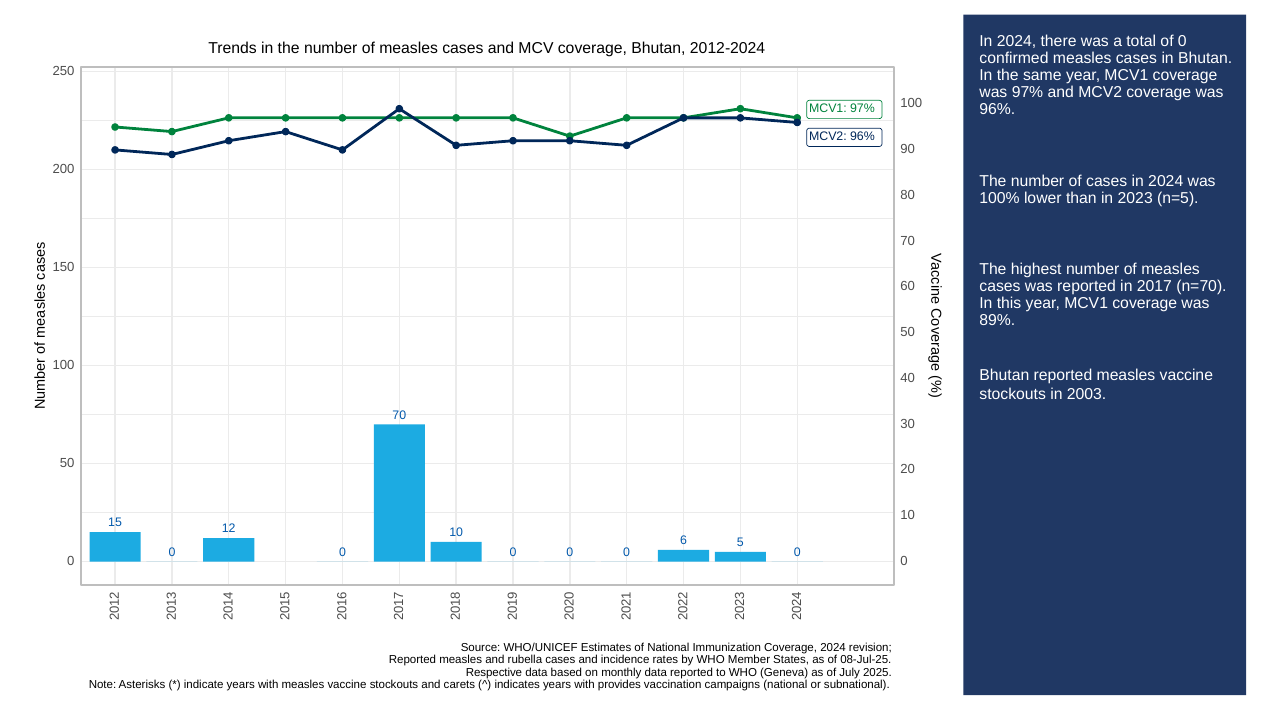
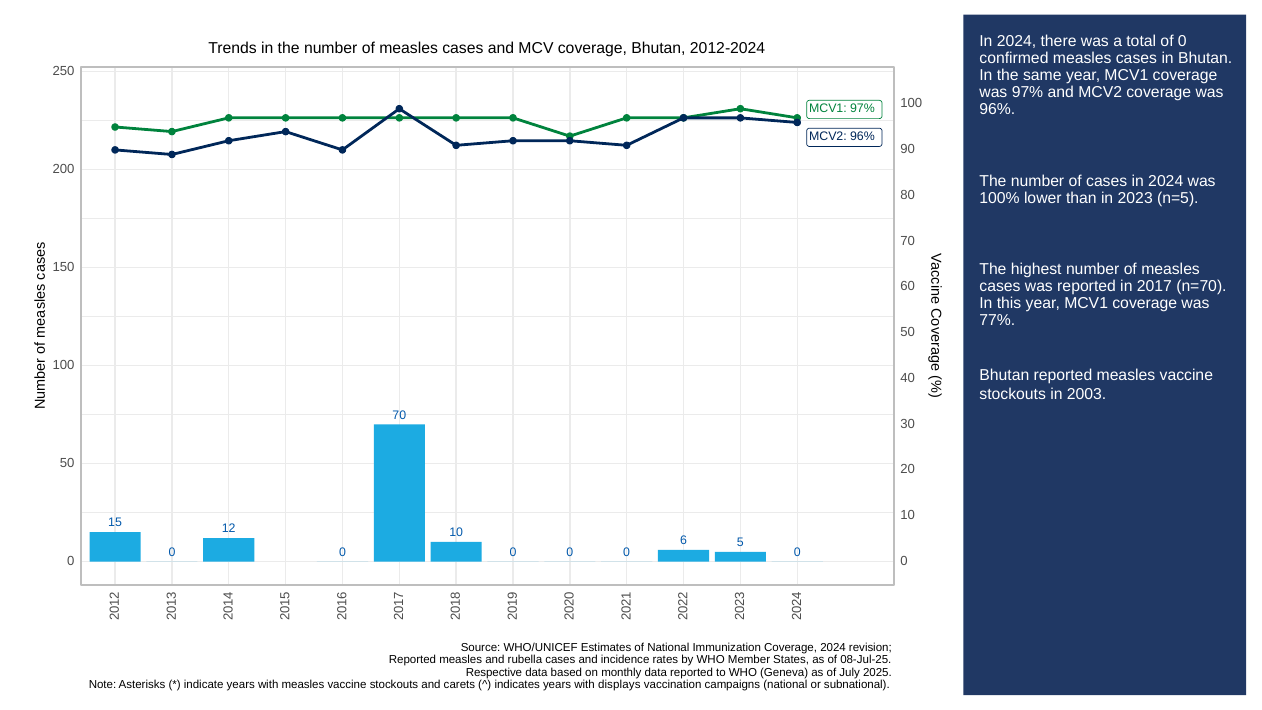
89%: 89% -> 77% (997, 320)
provides: provides -> displays (619, 685)
